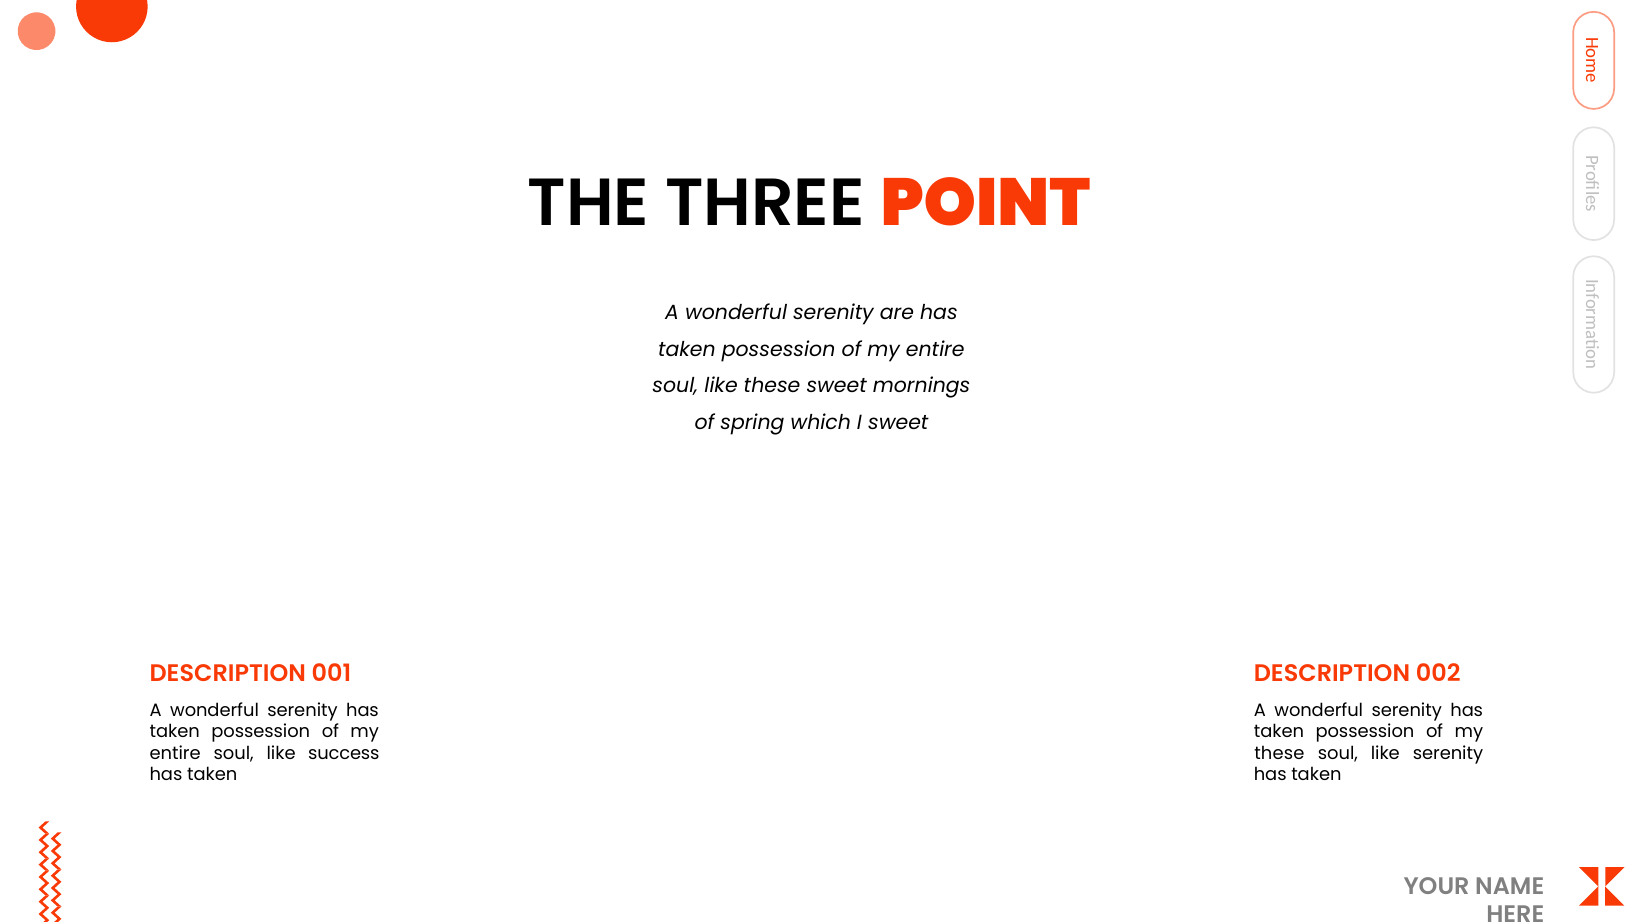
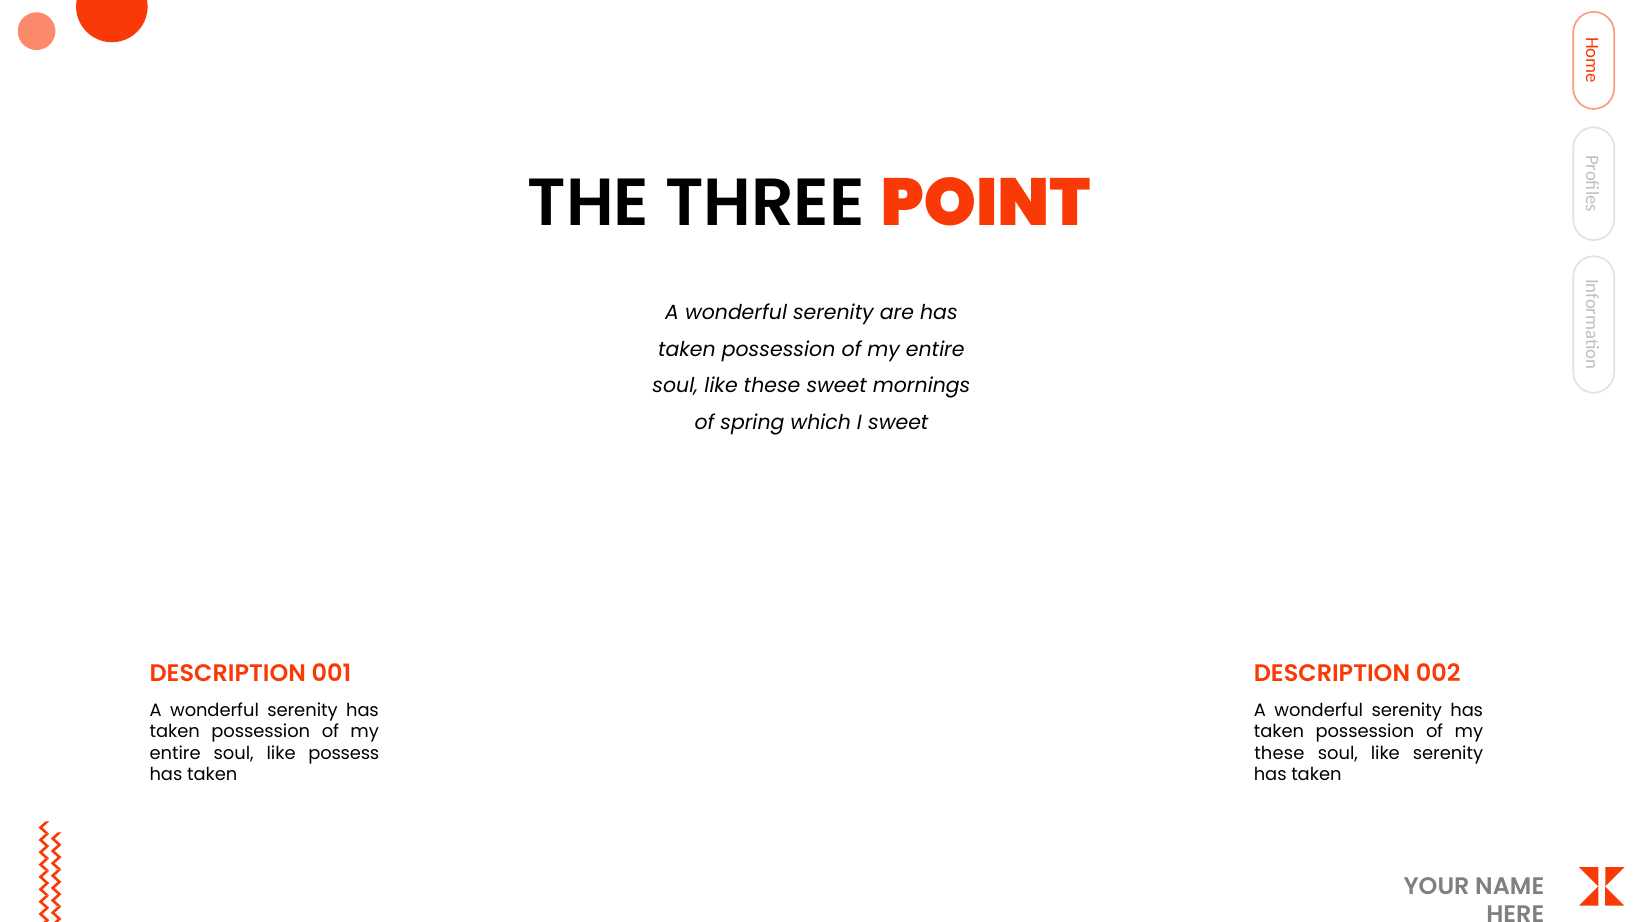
success: success -> possess (344, 753)
